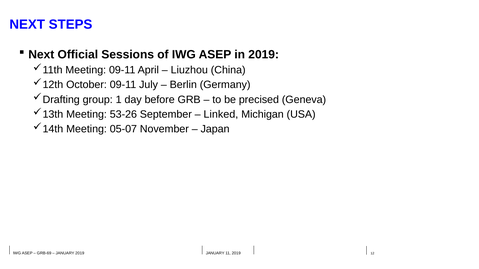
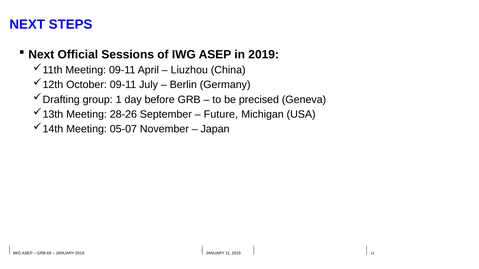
53-26: 53-26 -> 28-26 (123, 114)
Linked: Linked -> Future (221, 114)
